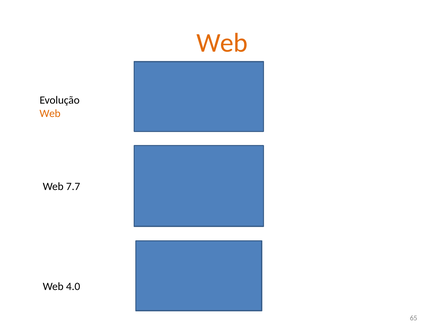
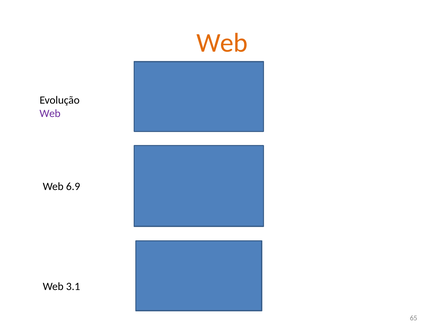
Web colour: orange -> purple (50, 114)
7.7: 7.7 -> 6.9 (73, 187)
4.0: 4.0 -> 3.1 (73, 287)
